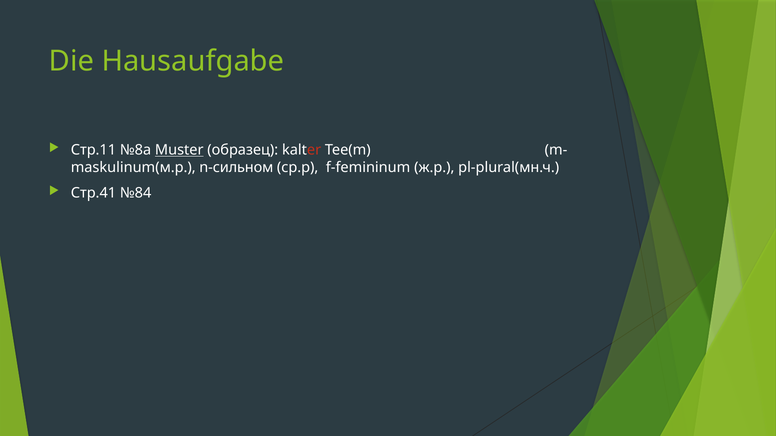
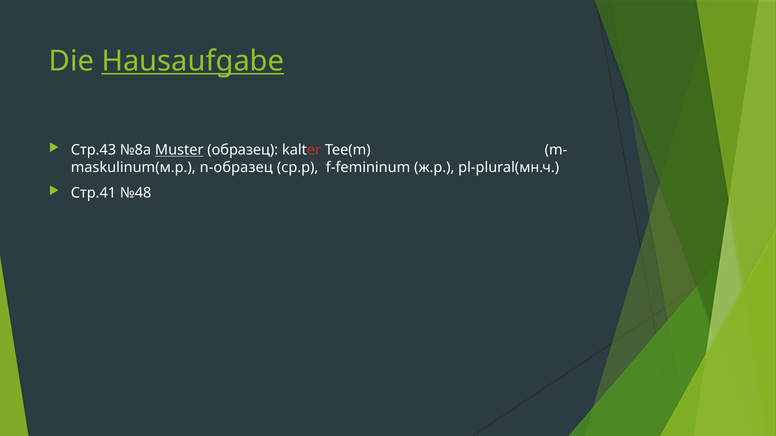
Hausaufgabe underline: none -> present (193, 61)
Стр.11: Стр.11 -> Стр.43 (93, 150)
n-сильном: n-сильном -> n-образец (236, 168)
№84: №84 -> №48 (136, 193)
